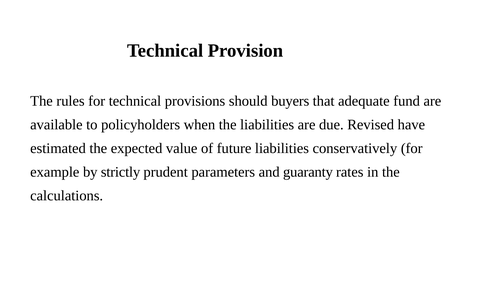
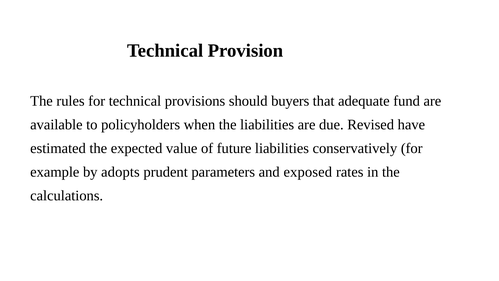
strictly: strictly -> adopts (120, 172)
guaranty: guaranty -> exposed (308, 172)
